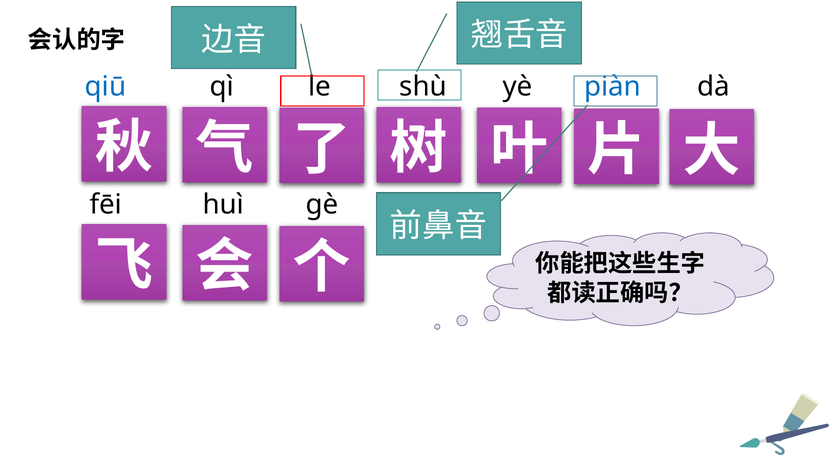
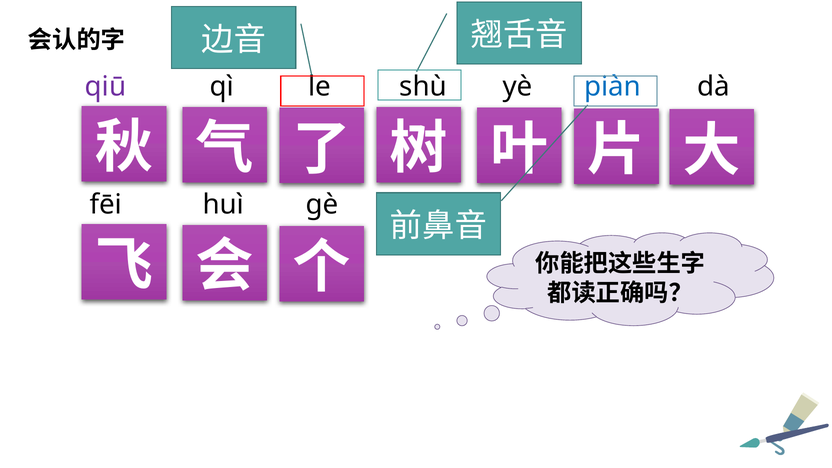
qiū colour: blue -> purple (106, 87)
